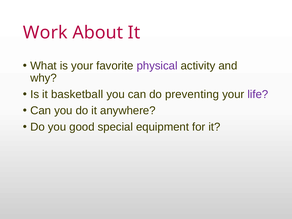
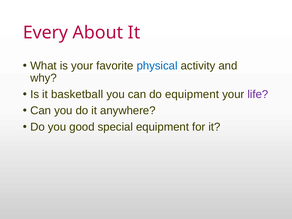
Work: Work -> Every (45, 33)
physical colour: purple -> blue (157, 66)
do preventing: preventing -> equipment (192, 94)
